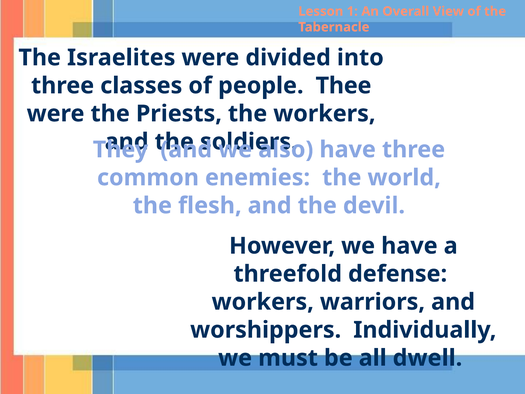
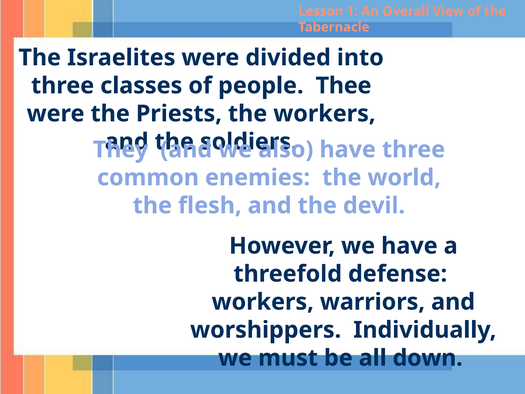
dwell: dwell -> down (428, 358)
